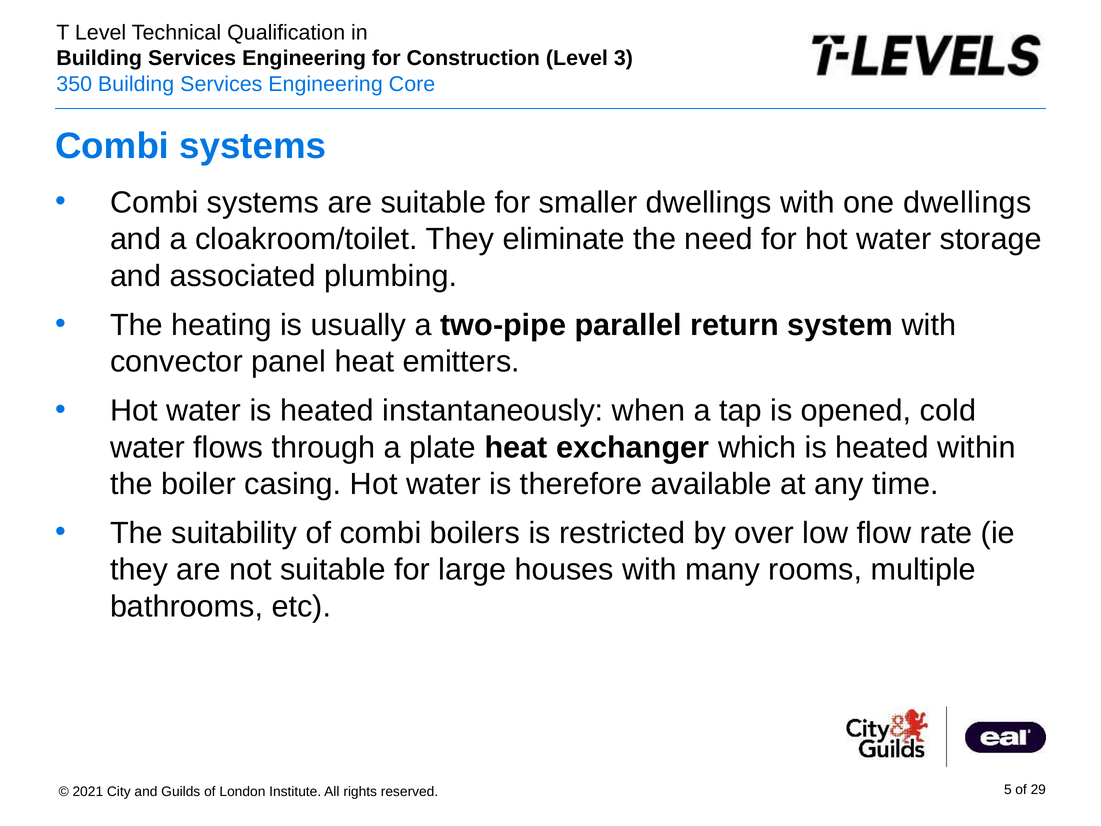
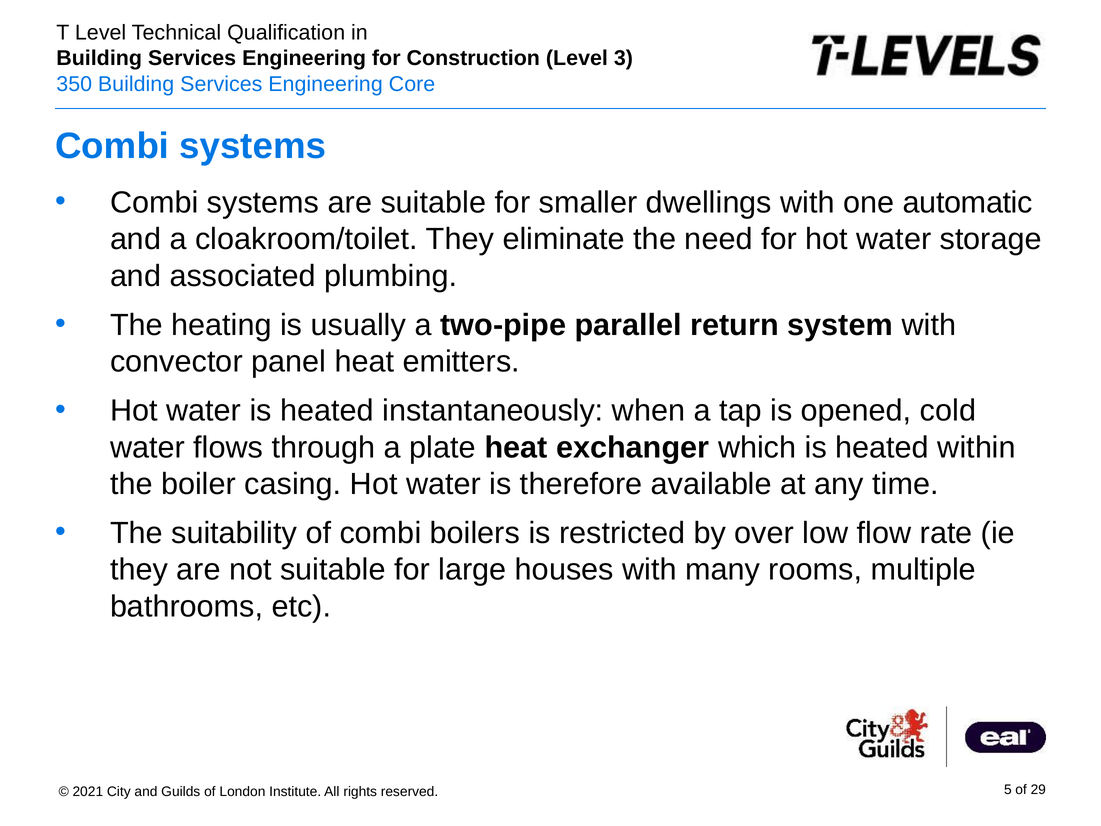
one dwellings: dwellings -> automatic (968, 203)
